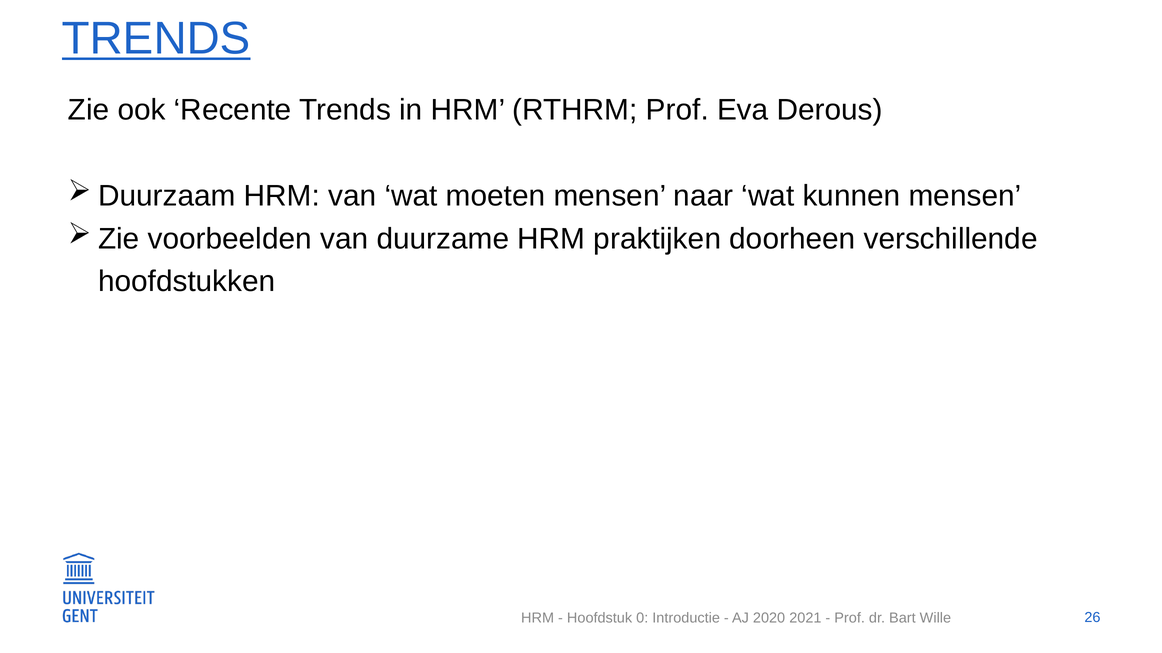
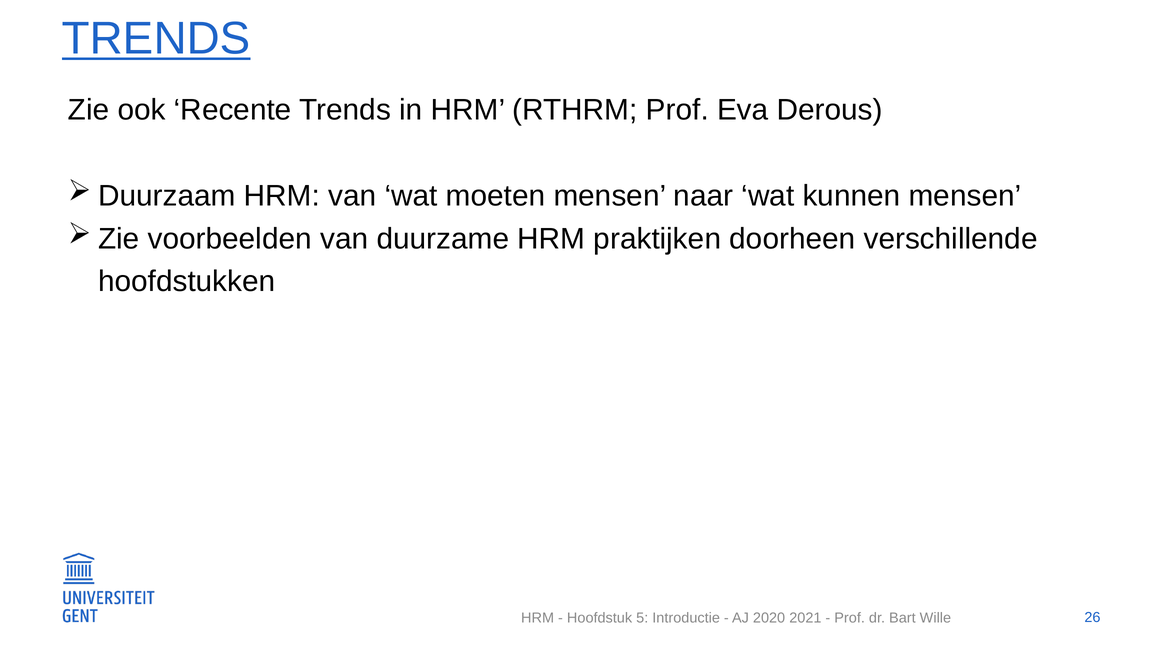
0: 0 -> 5 (642, 618)
